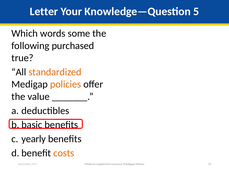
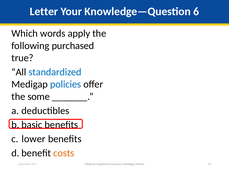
5: 5 -> 6 (196, 12)
some: some -> apply (79, 33)
standardized colour: orange -> blue (55, 72)
policies colour: orange -> blue (66, 84)
value: value -> some (39, 96)
yearly: yearly -> lower (34, 139)
